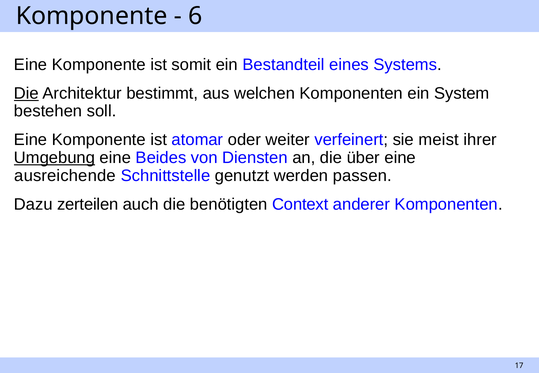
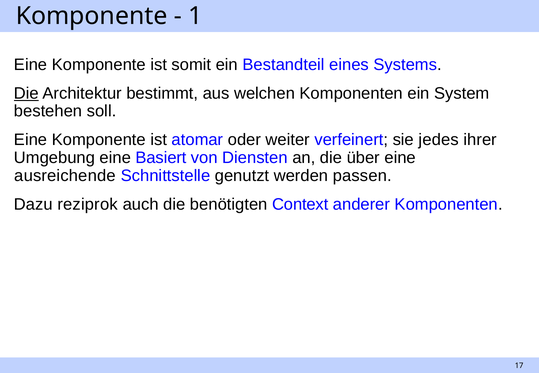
6: 6 -> 1 (195, 16)
meist: meist -> jedes (439, 140)
Umgebung underline: present -> none (55, 158)
Beides: Beides -> Basiert (161, 158)
zerteilen: zerteilen -> reziprok (88, 204)
